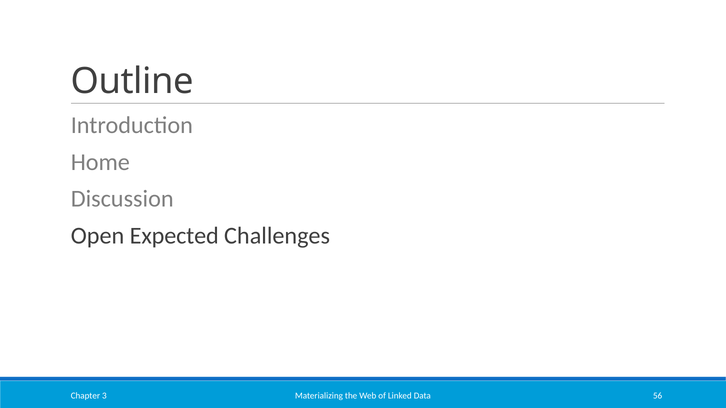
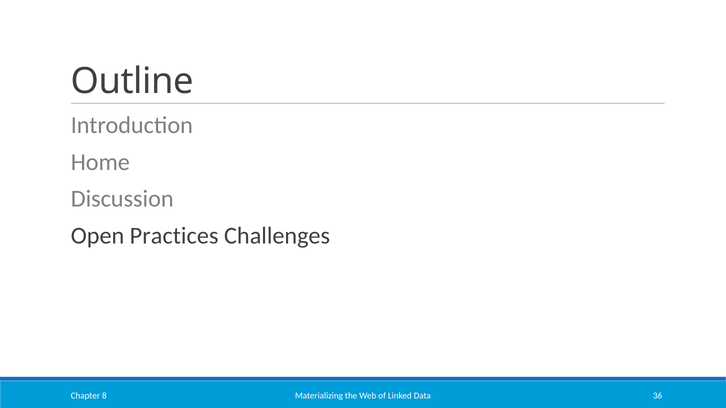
Expected: Expected -> Practices (174, 236)
56: 56 -> 36 (658, 396)
3: 3 -> 8 (104, 396)
